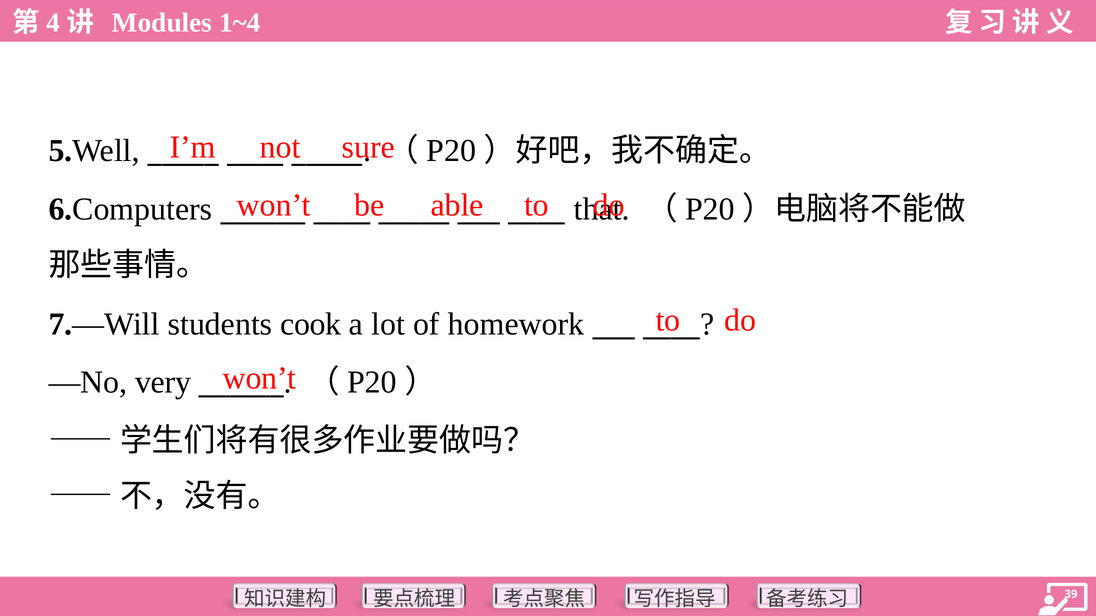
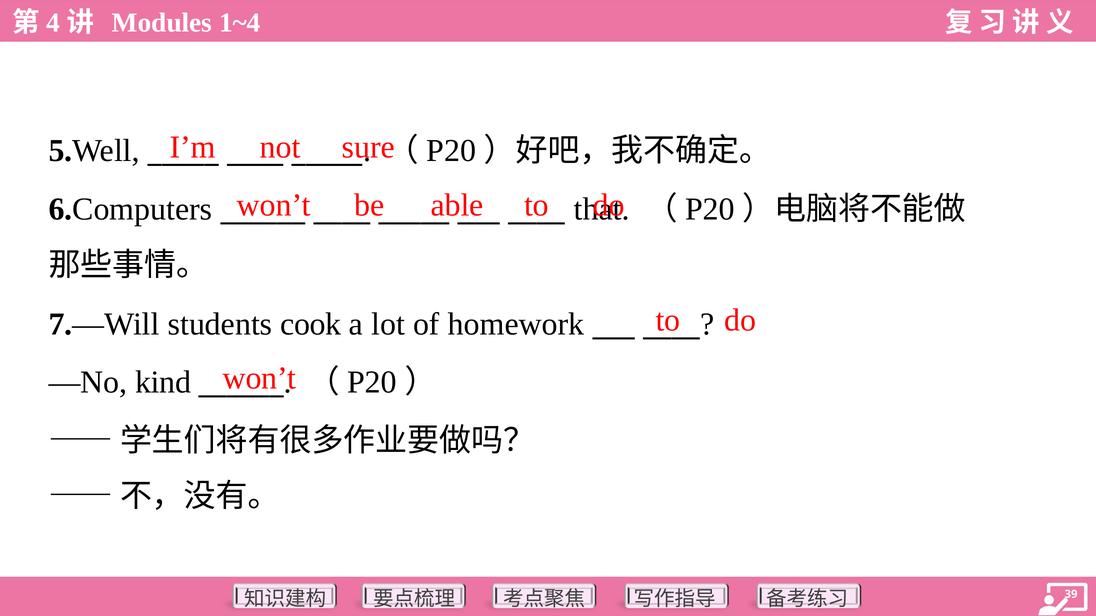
very: very -> kind (163, 383)
